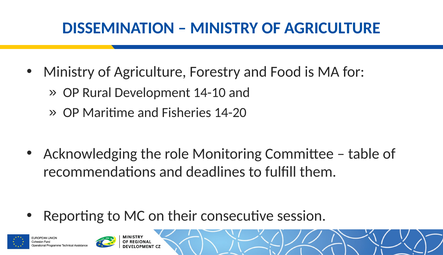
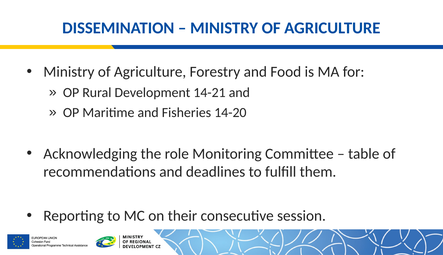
14-10: 14-10 -> 14-21 (210, 93)
